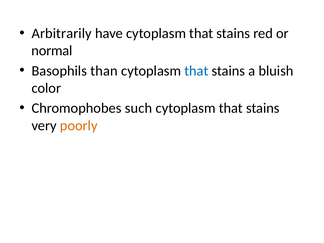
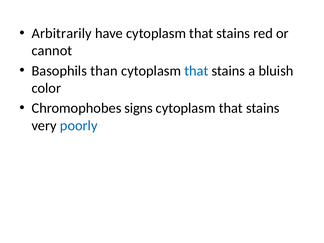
normal: normal -> cannot (52, 51)
such: such -> signs (139, 108)
poorly colour: orange -> blue (79, 126)
